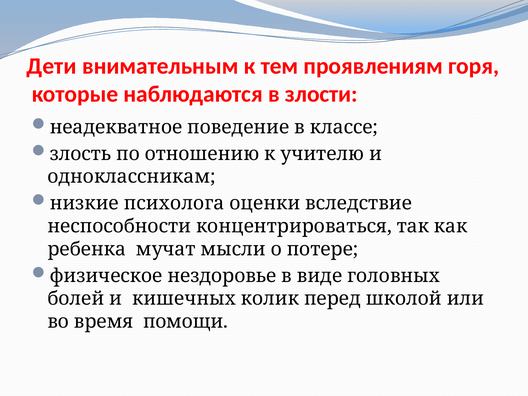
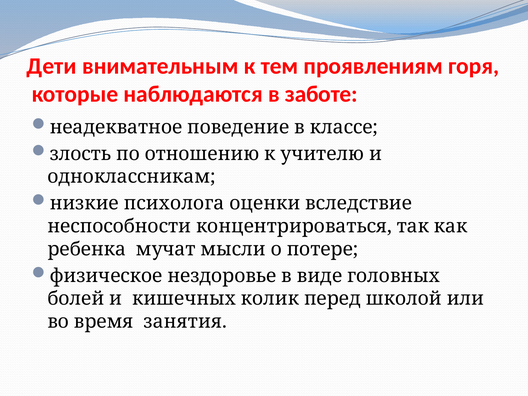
злости: злости -> заботе (321, 94)
помощи: помощи -> занятия (185, 321)
